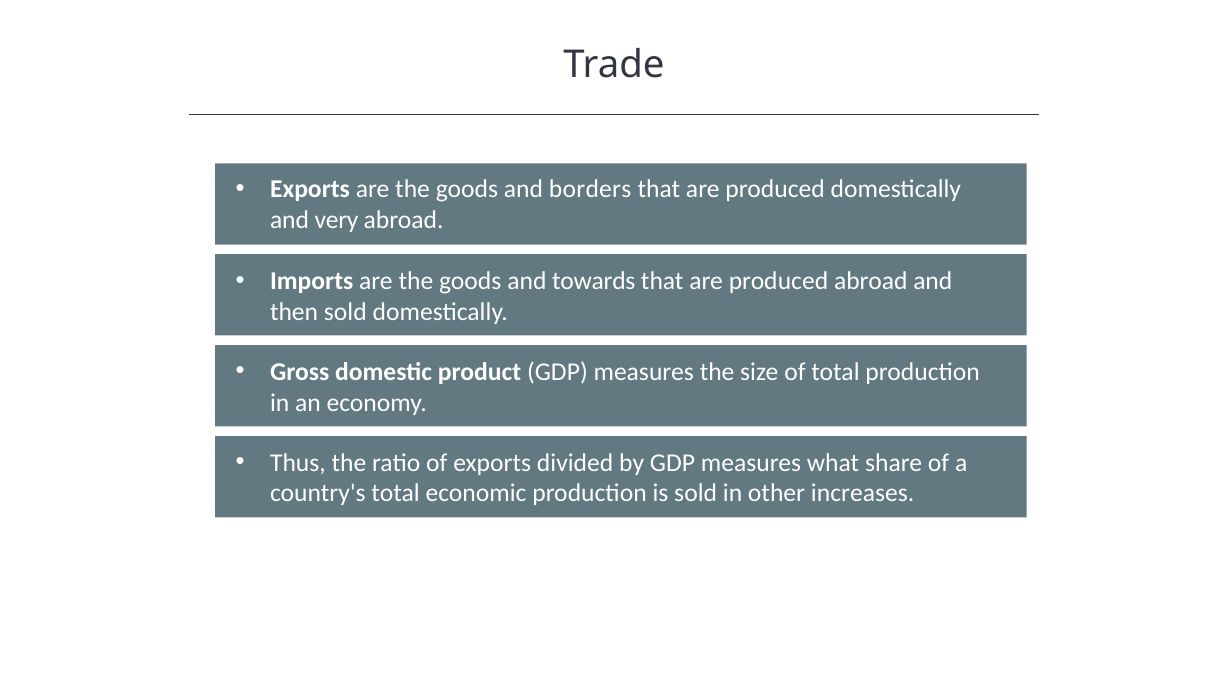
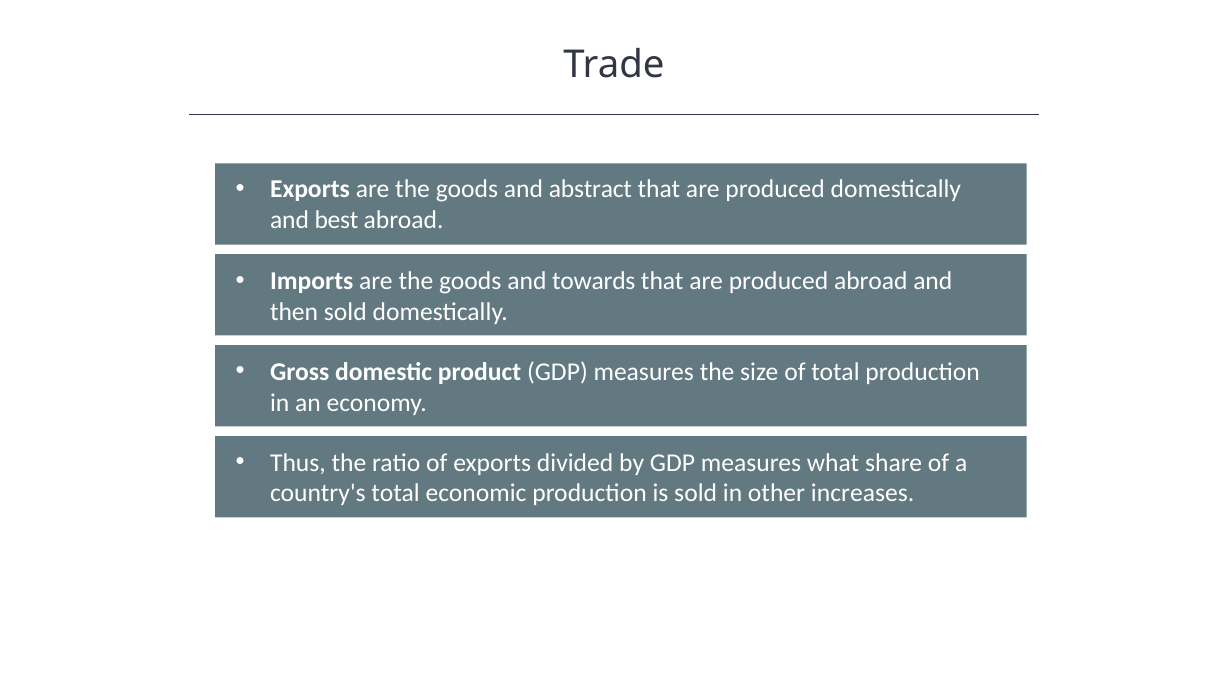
borders: borders -> abstract (590, 189)
very: very -> best (337, 220)
